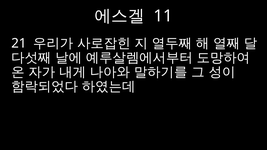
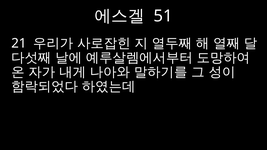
11: 11 -> 51 (163, 16)
